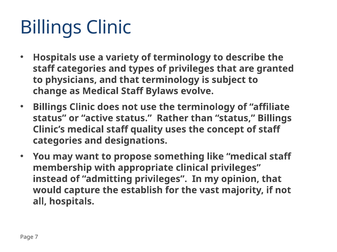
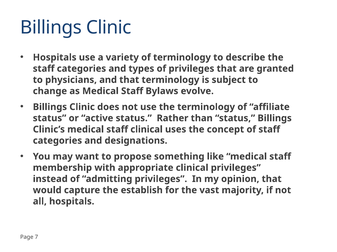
staff quality: quality -> clinical (147, 130)
